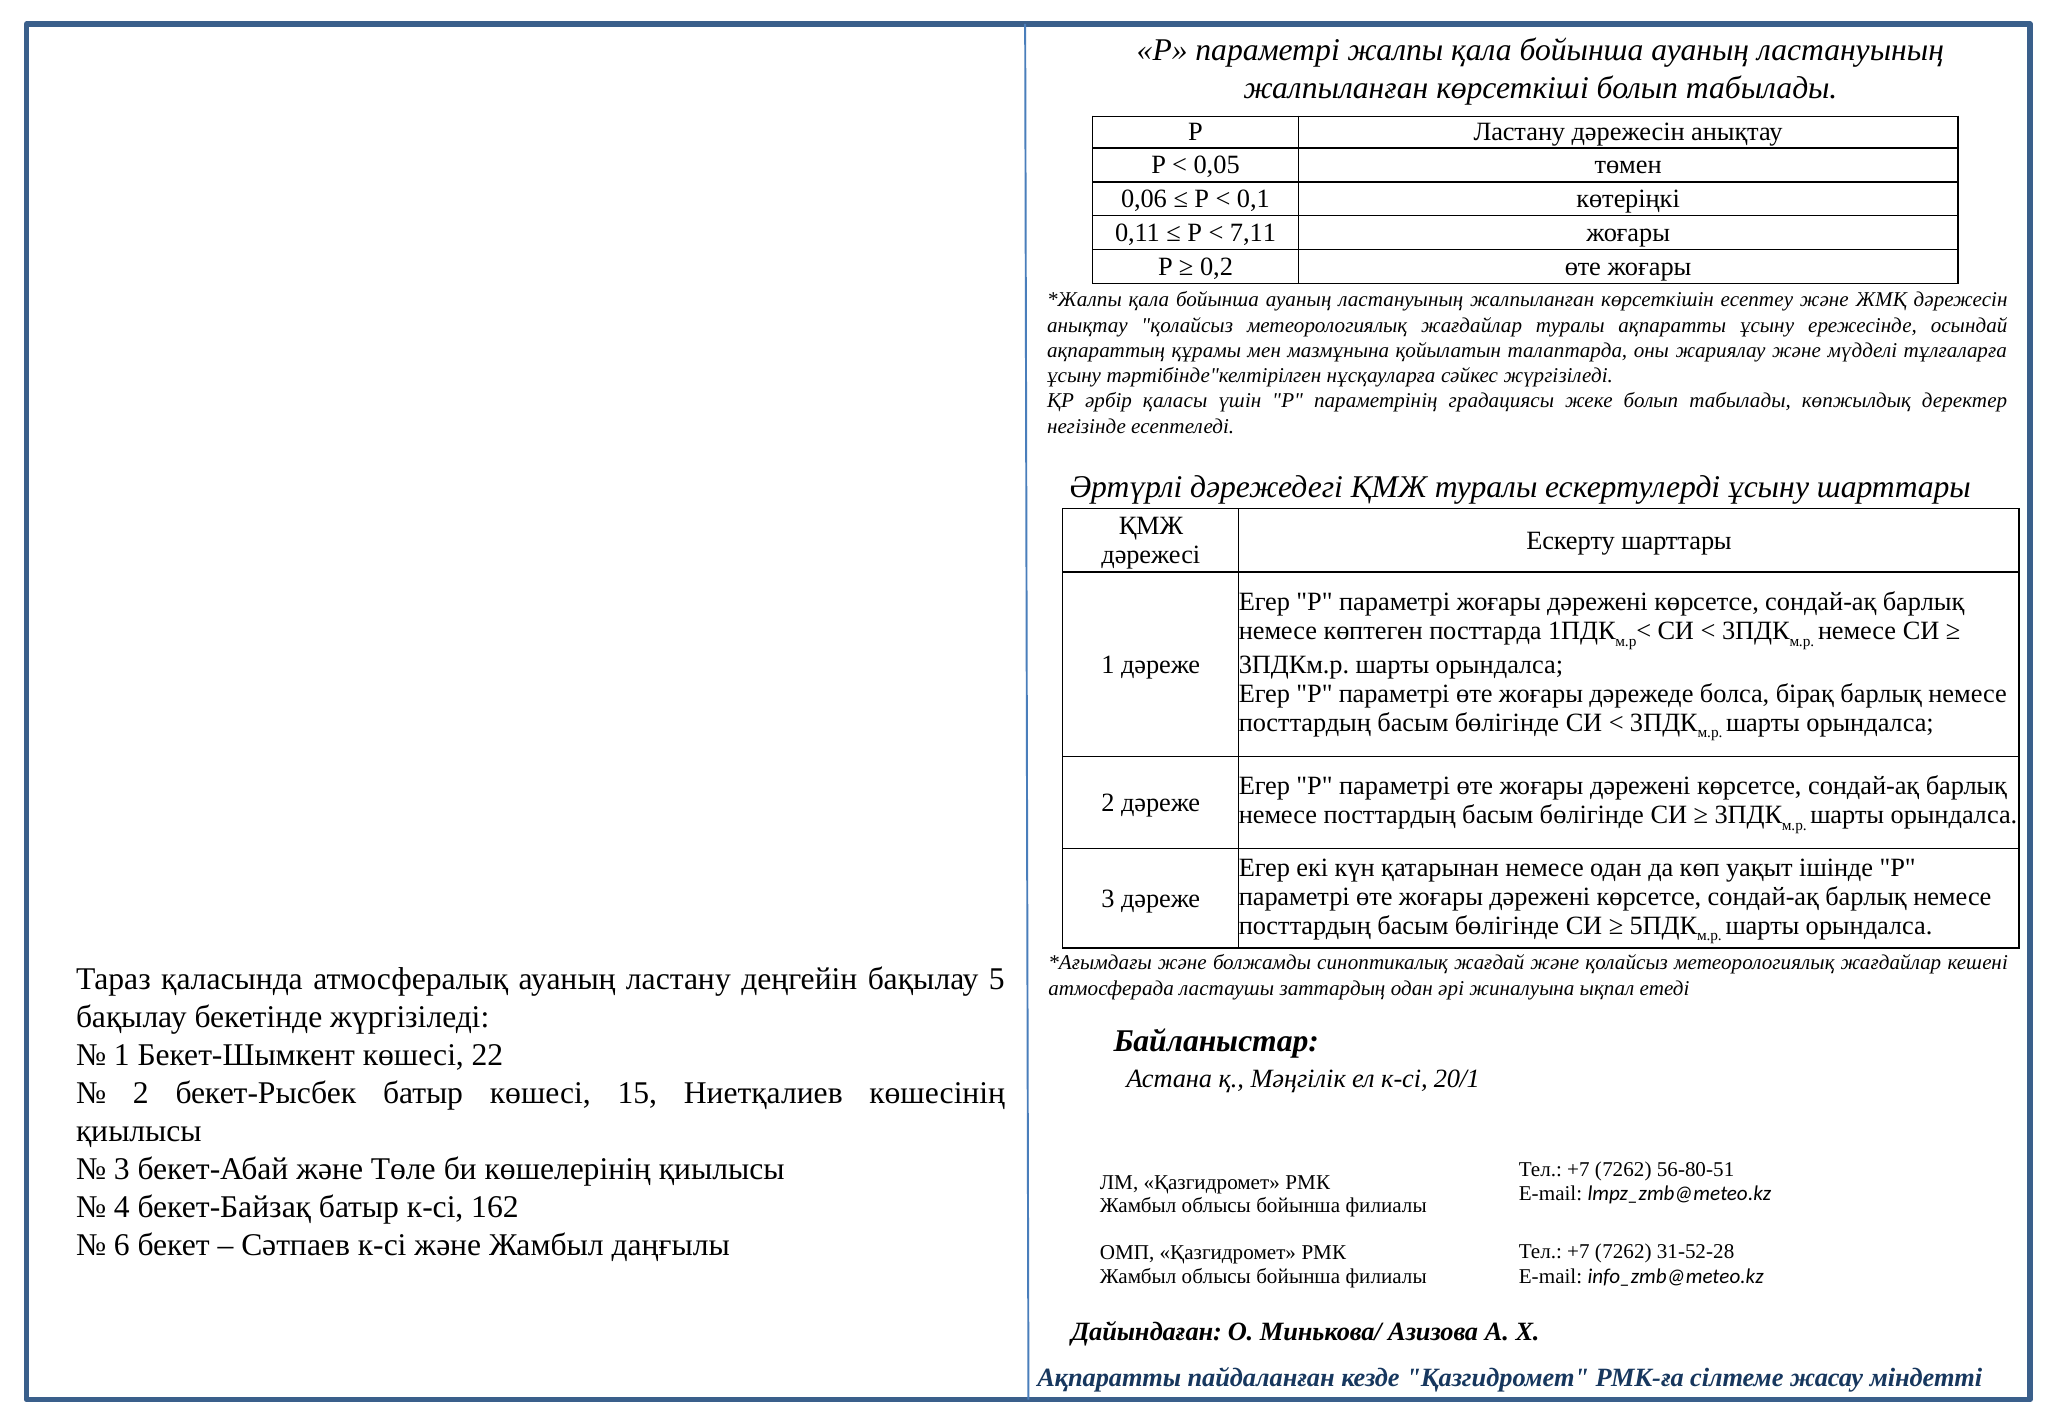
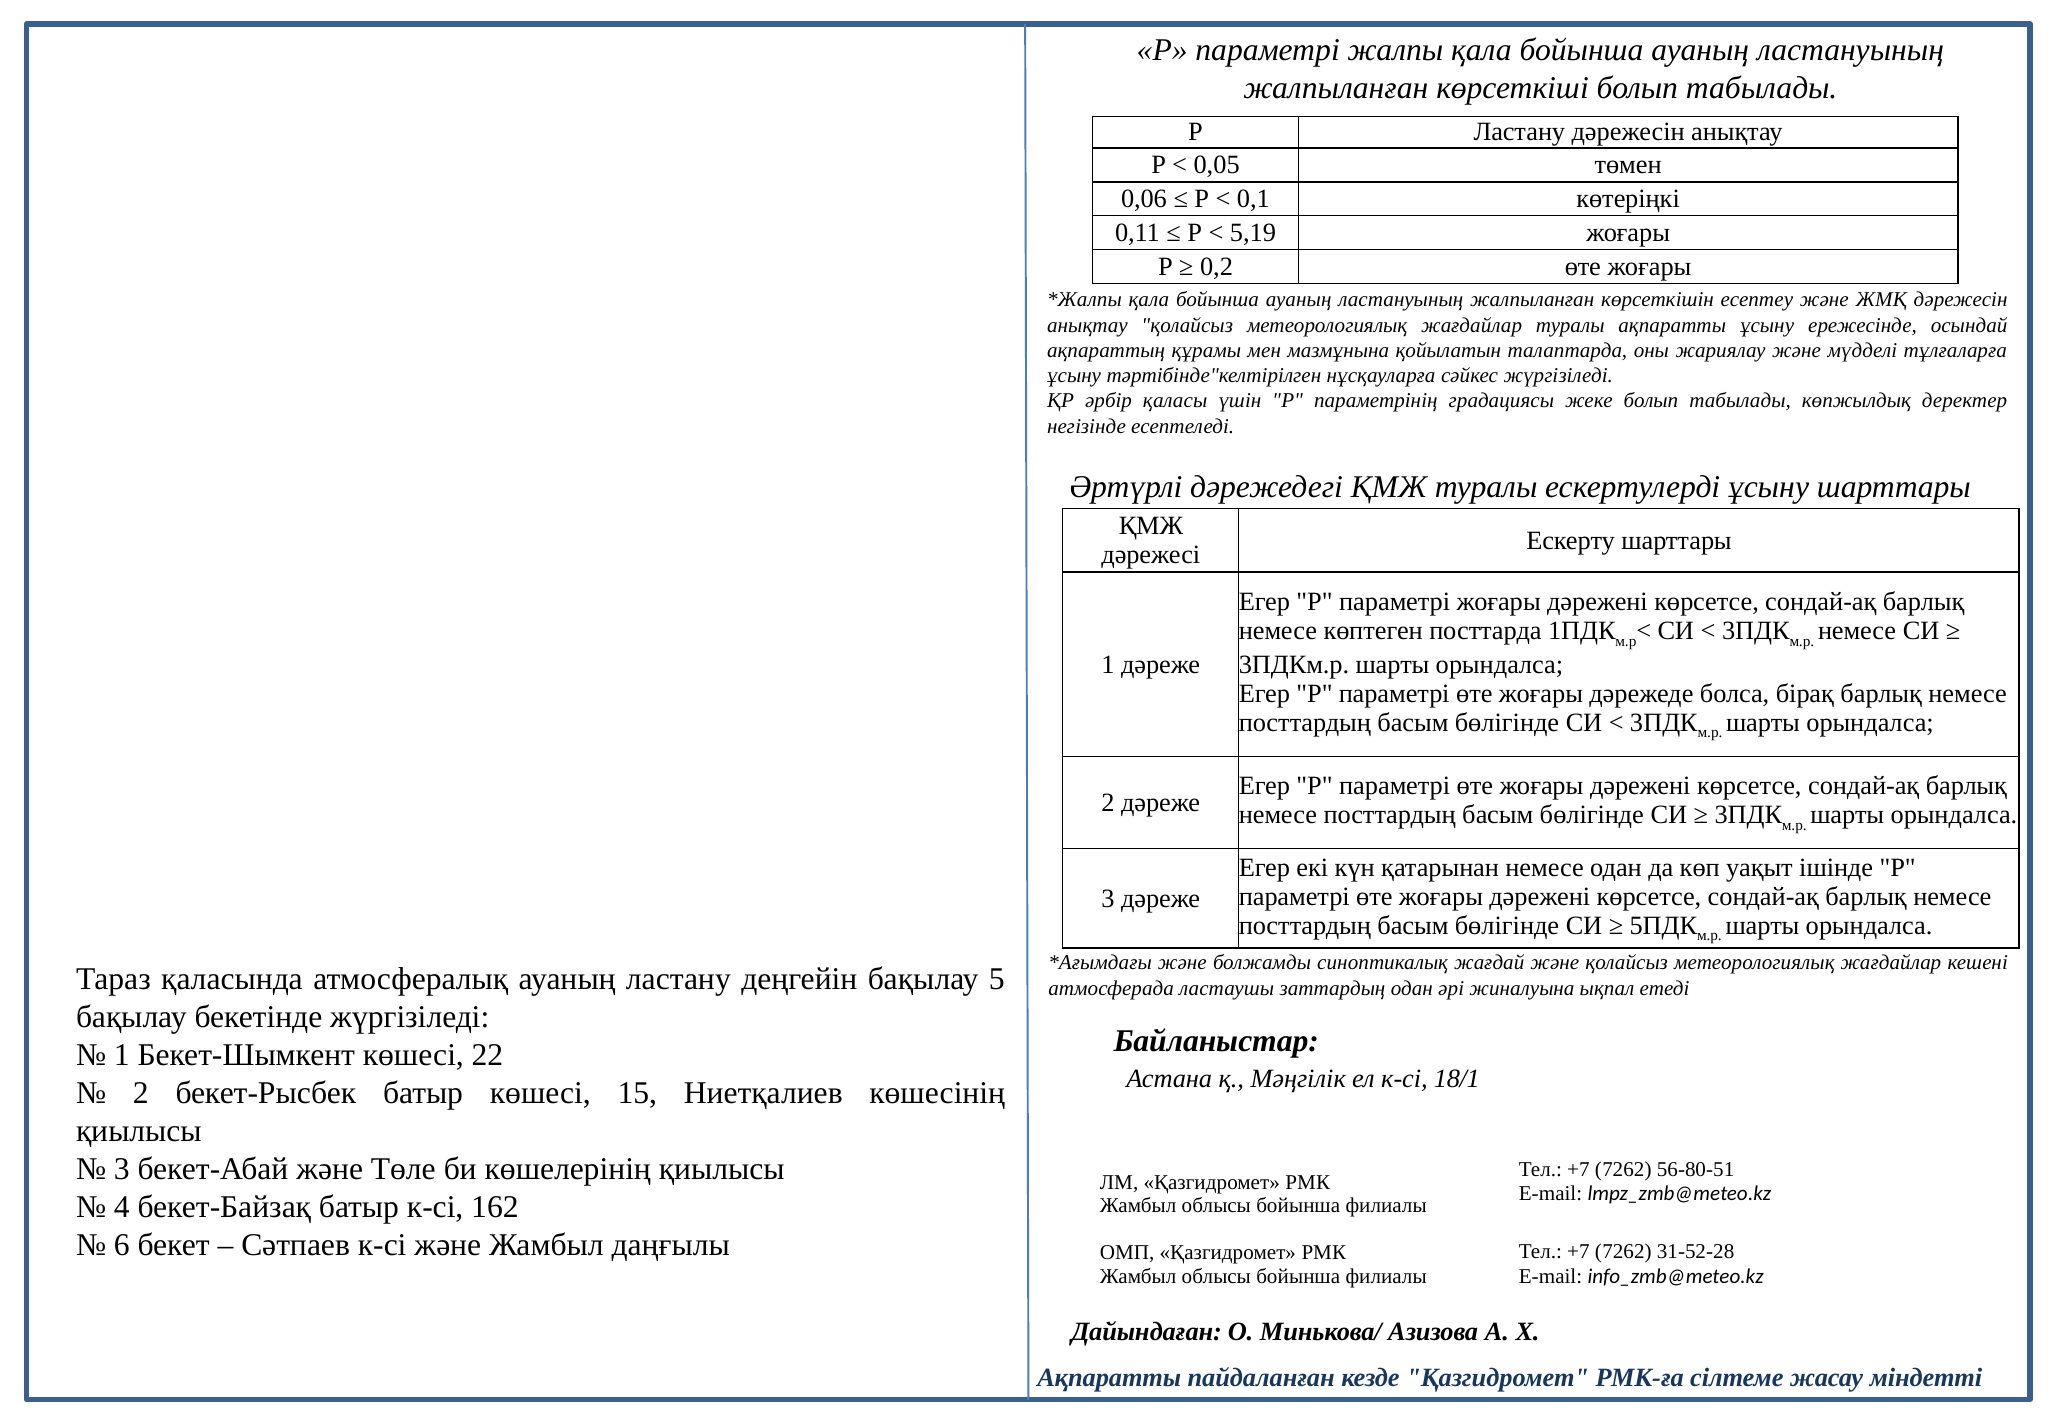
7,11: 7,11 -> 5,19 (1253, 233)
20/1: 20/1 -> 18/1 (1457, 1079)
